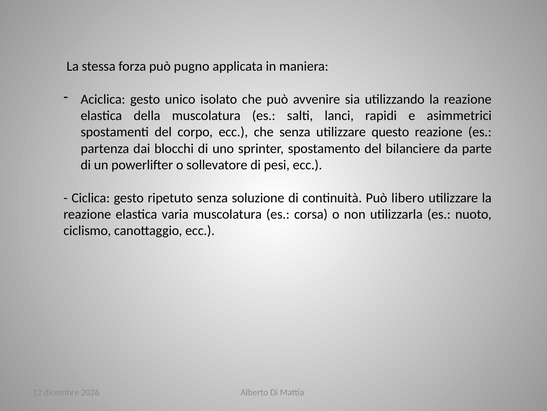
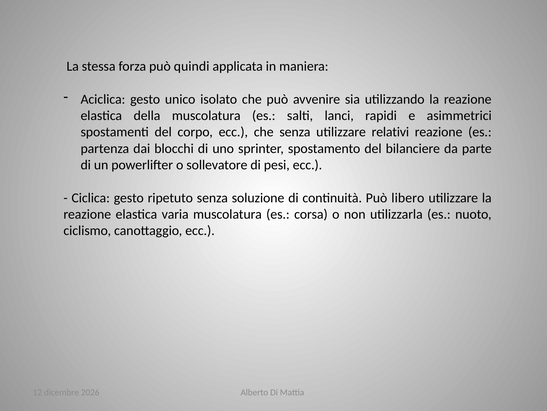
pugno: pugno -> quindi (192, 66)
questo: questo -> relativi (390, 132)
